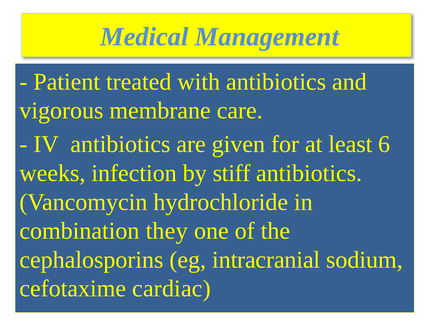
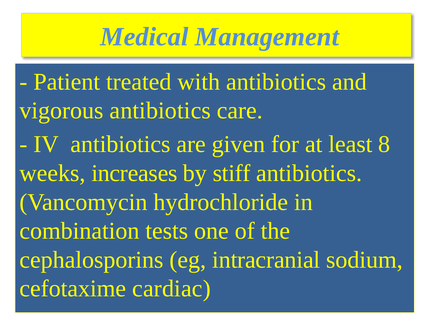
vigorous membrane: membrane -> antibiotics (160, 111)
6: 6 -> 8 (384, 144)
infection: infection -> increases (134, 173)
they: they -> tests (167, 231)
